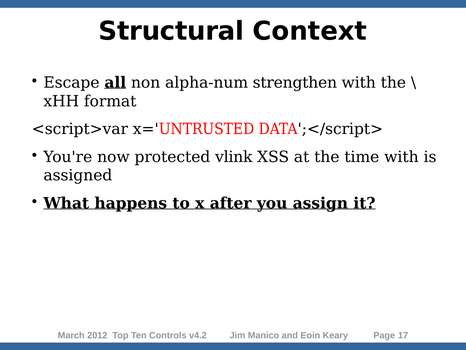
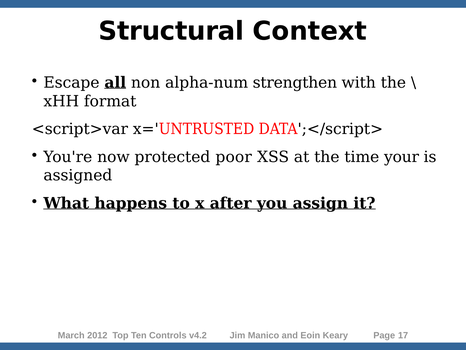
vlink: vlink -> poor (234, 157)
time with: with -> your (402, 157)
